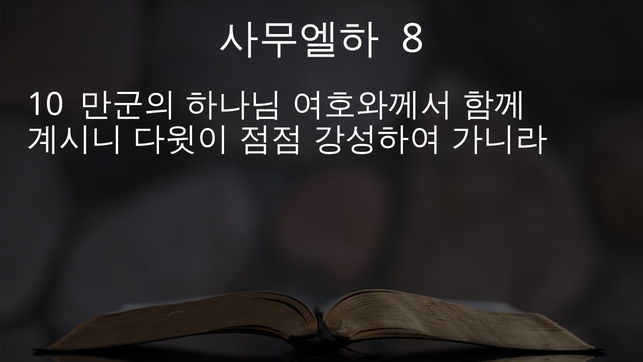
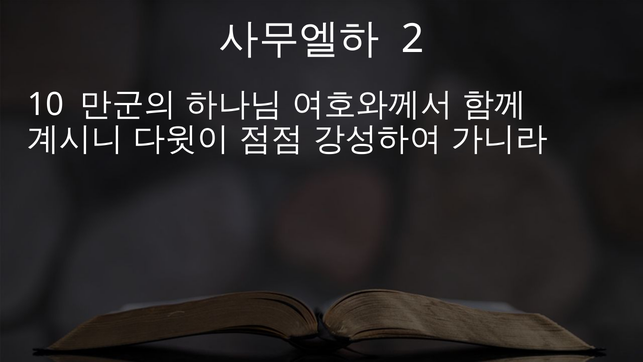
8: 8 -> 2 (413, 39)
